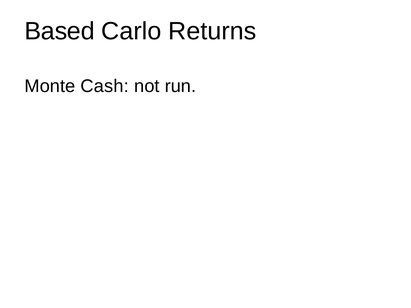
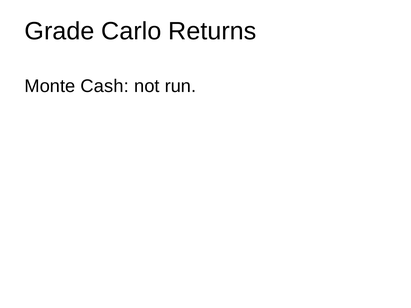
Based: Based -> Grade (59, 31)
